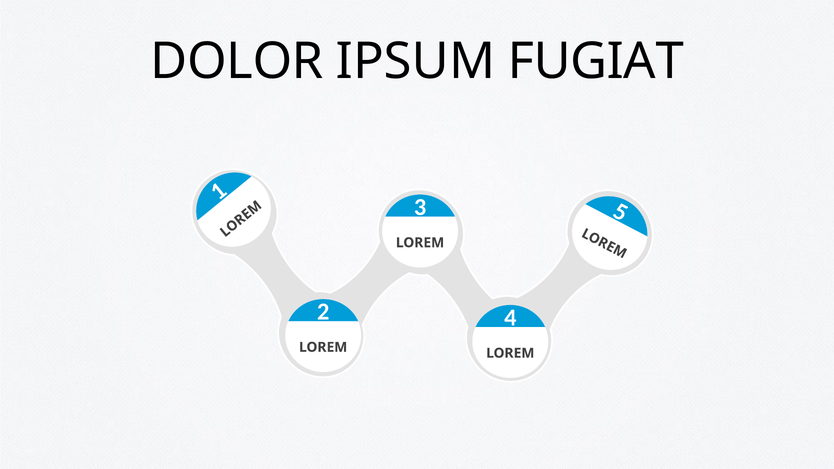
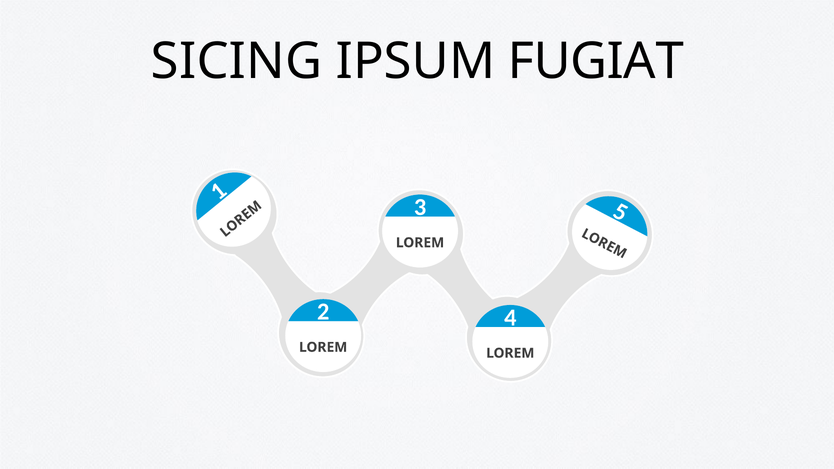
DOLOR: DOLOR -> SICING (237, 61)
